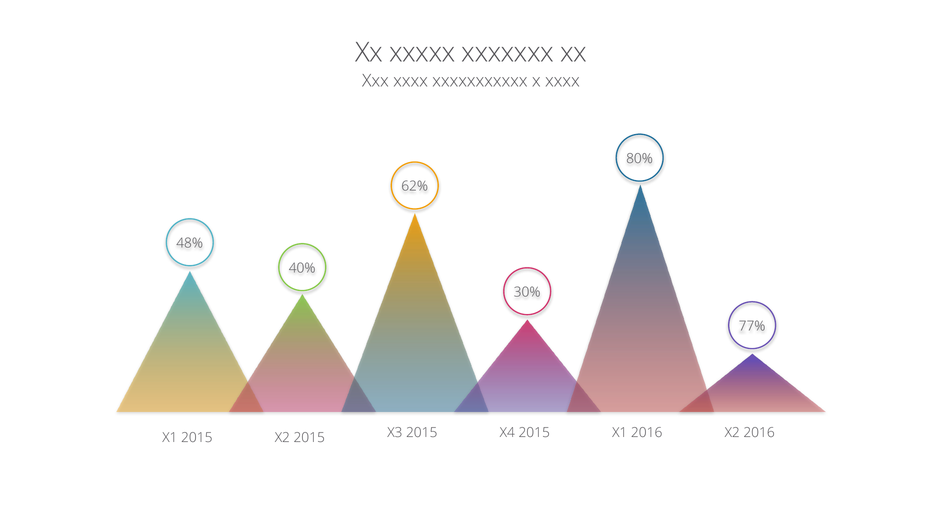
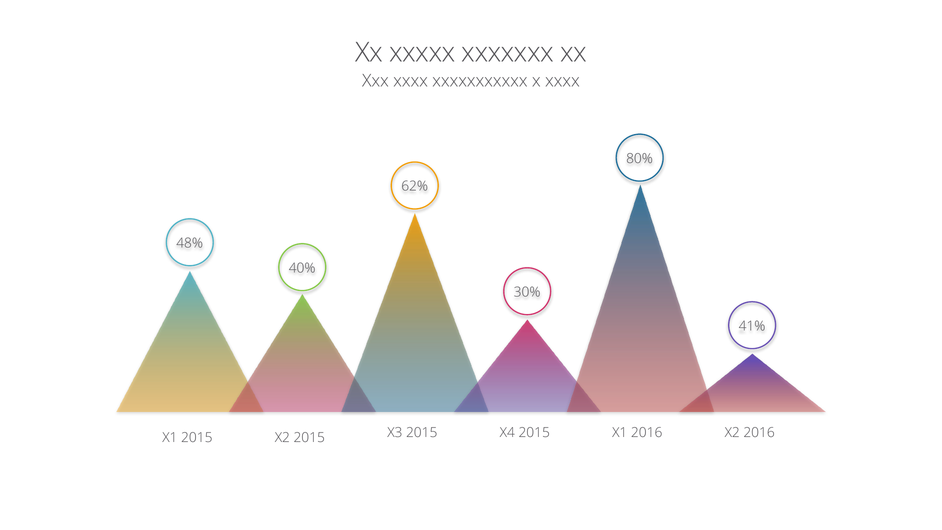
77%: 77% -> 41% (752, 326)
